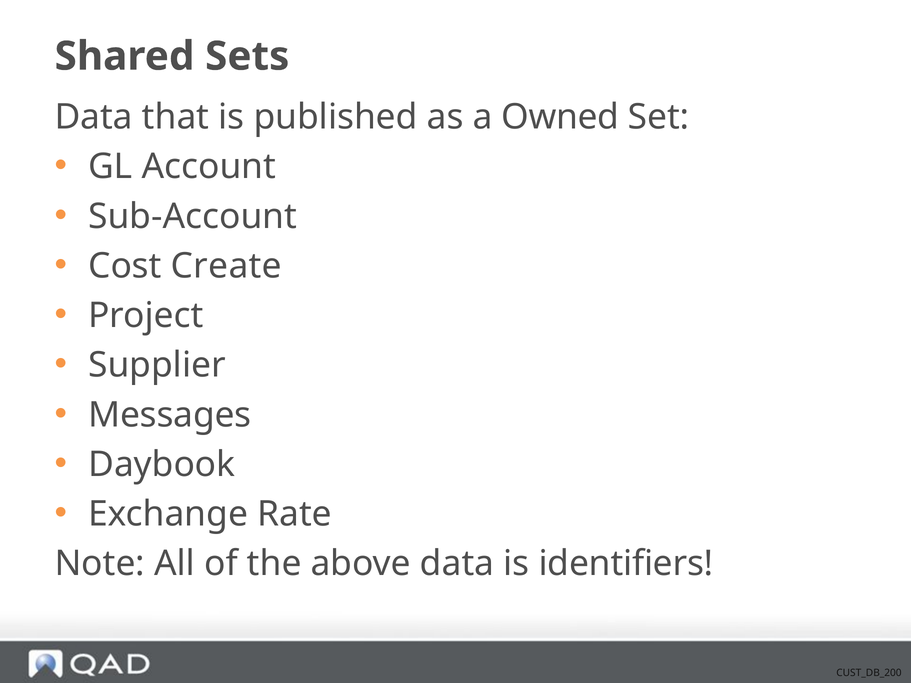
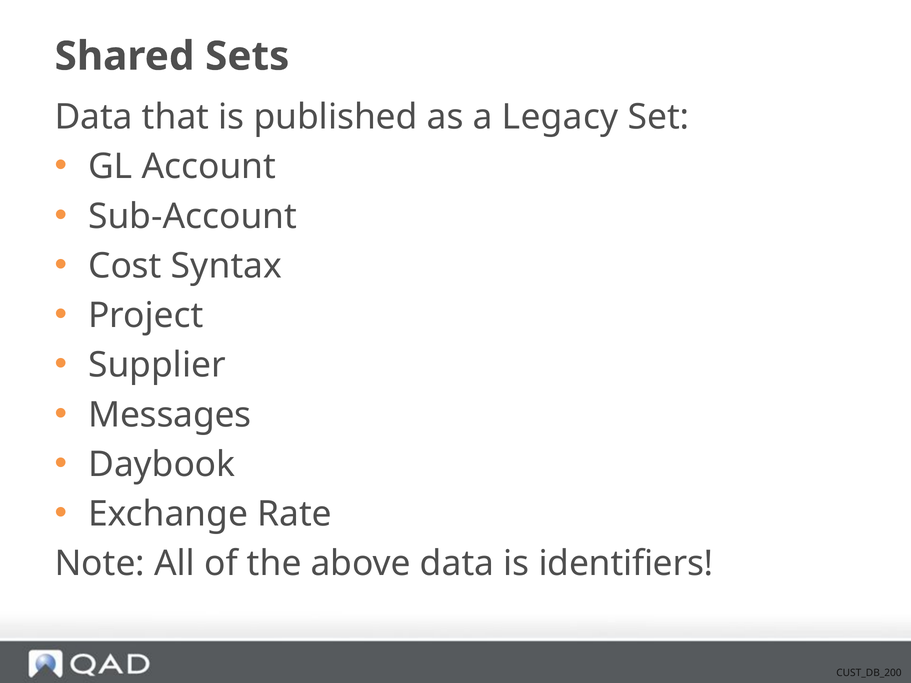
Owned: Owned -> Legacy (560, 117)
Create: Create -> Syntax (226, 266)
